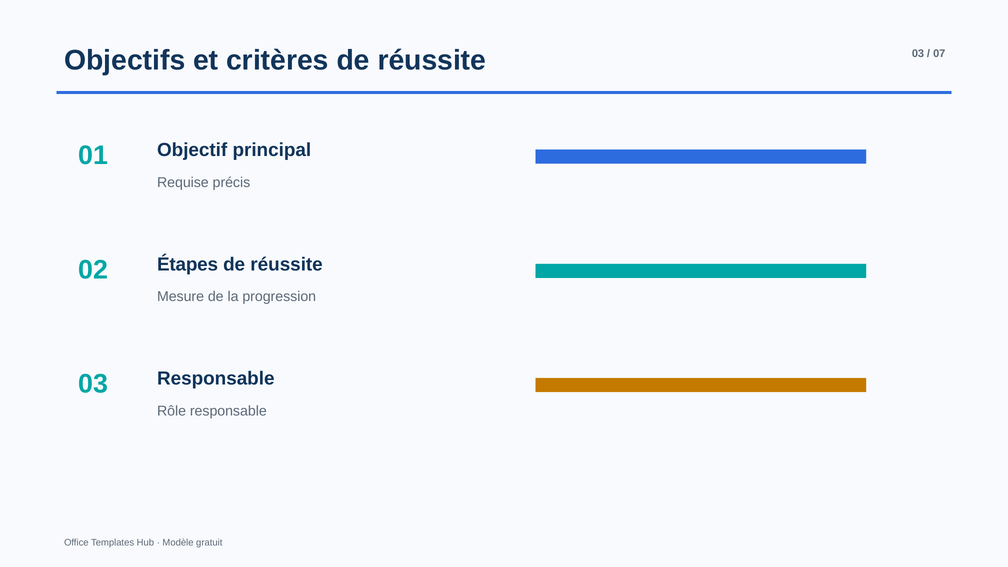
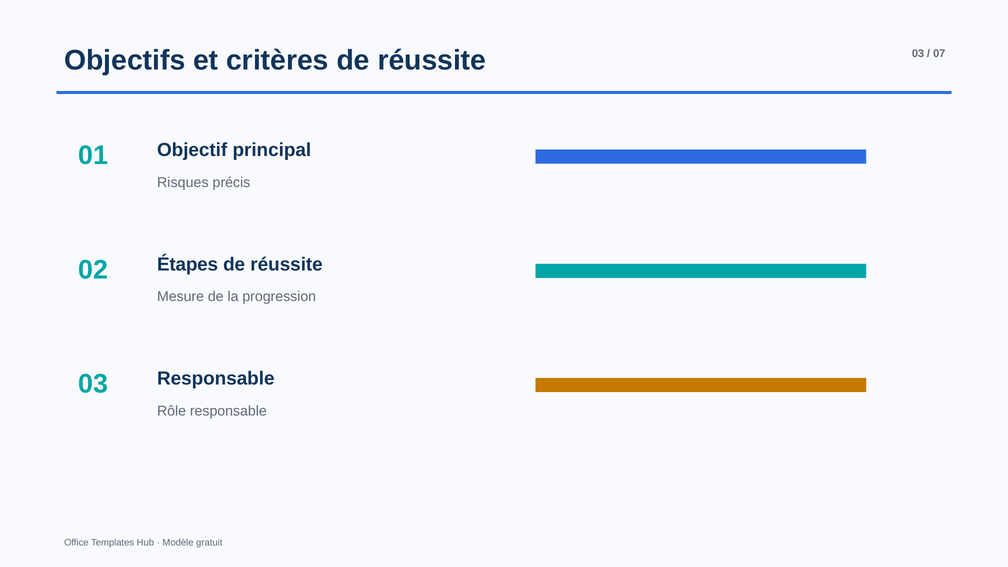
Requise: Requise -> Risques (183, 183)
